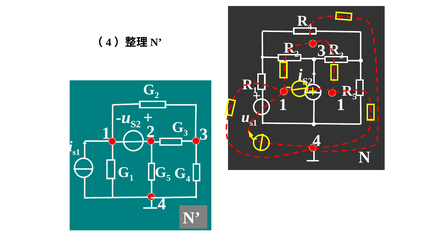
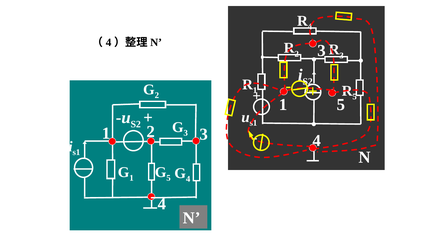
1: 1 -> 5 (341, 105)
